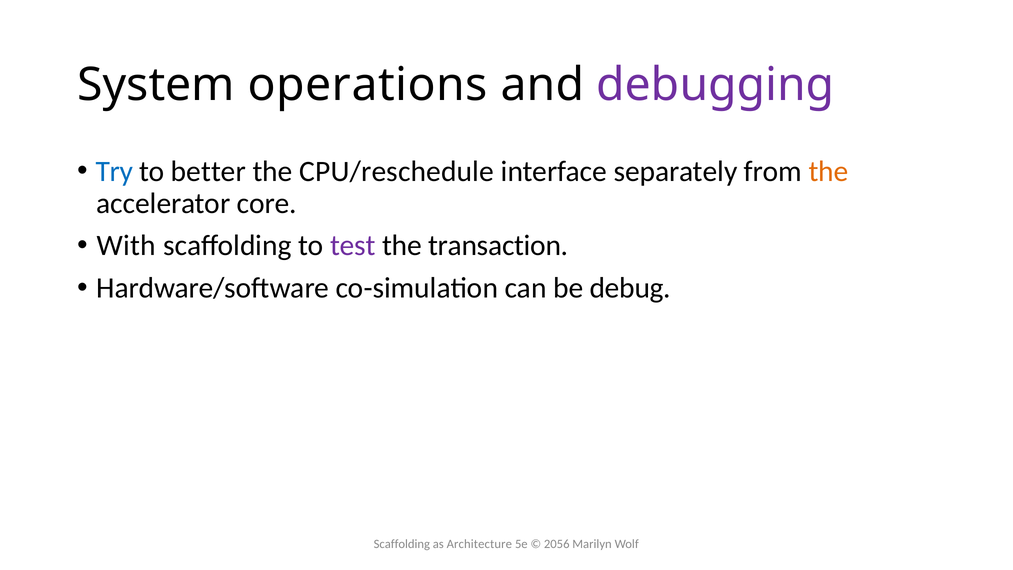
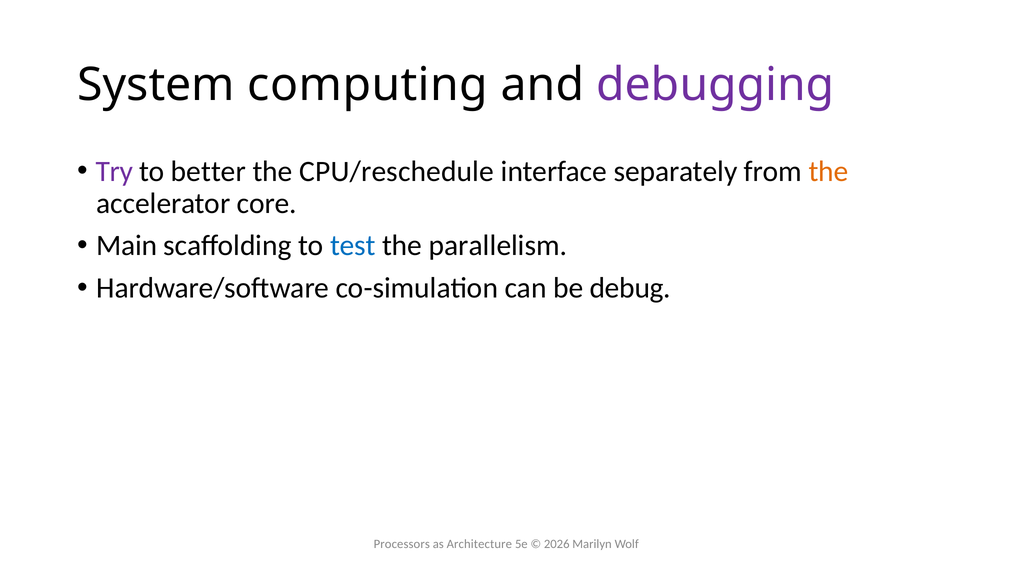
operations: operations -> computing (368, 85)
Try colour: blue -> purple (114, 171)
With: With -> Main (127, 246)
test colour: purple -> blue (353, 246)
transaction: transaction -> parallelism (498, 246)
Scaffolding: Scaffolding -> Processors (402, 544)
2056: 2056 -> 2026 (557, 544)
